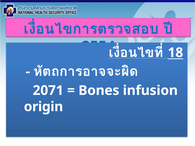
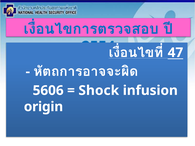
18: 18 -> 47 (175, 53)
2071: 2071 -> 5606 (48, 91)
Bones: Bones -> Shock (99, 91)
